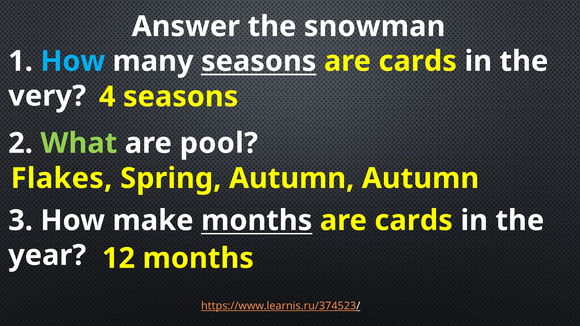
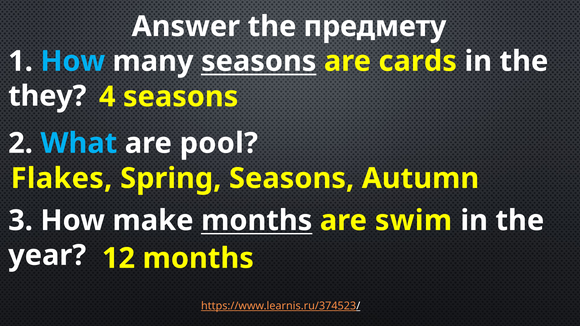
snowman: snowman -> предмету (375, 27)
very: very -> they (47, 96)
What colour: light green -> light blue (79, 143)
Spring Autumn: Autumn -> Seasons (292, 179)
months are cards: cards -> swim (413, 221)
